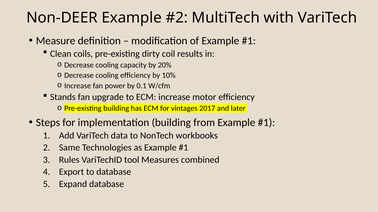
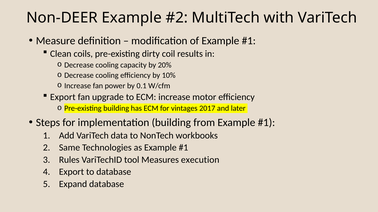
Stands: Stands -> Export (63, 97)
combined: combined -> execution (200, 160)
